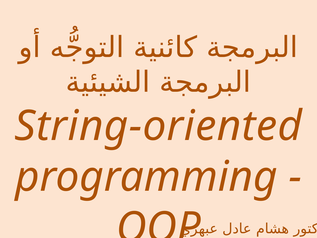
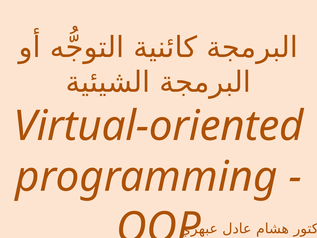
String-oriented: String-oriented -> Virtual-oriented (159, 126)
